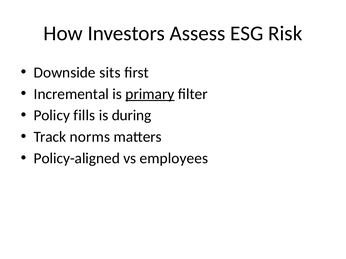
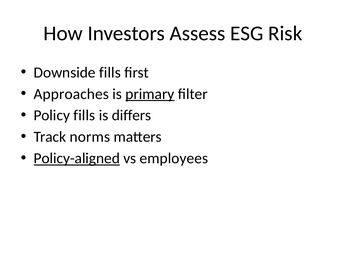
Downside sits: sits -> fills (110, 73)
Incremental: Incremental -> Approaches (71, 94)
during: during -> differs (132, 116)
Policy-aligned underline: none -> present (77, 159)
